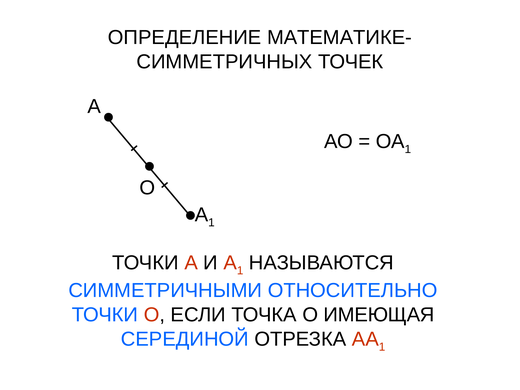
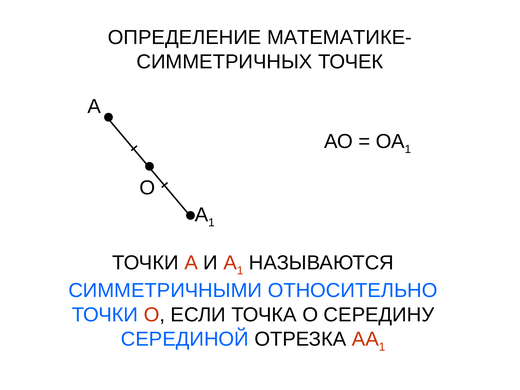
ИМЕЮЩАЯ: ИМЕЮЩАЯ -> СЕРЕДИНУ (379, 315)
